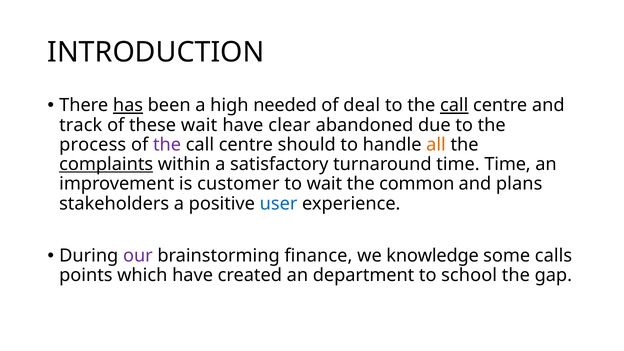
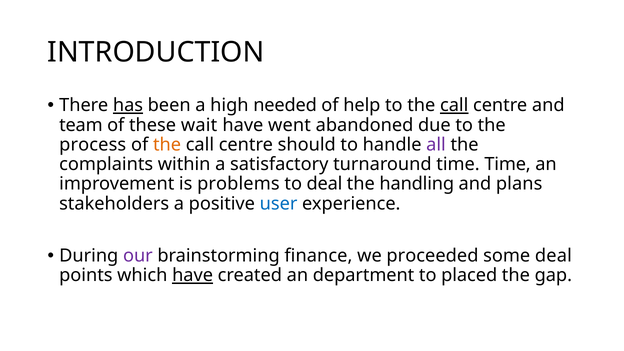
deal: deal -> help (362, 105)
track: track -> team (81, 125)
clear: clear -> went (289, 125)
the colour: purple -> orange (167, 145)
all colour: orange -> purple (436, 145)
complaints underline: present -> none (106, 164)
customer: customer -> problems (238, 184)
to wait: wait -> deal (324, 184)
common: common -> handling (417, 184)
knowledge: knowledge -> proceeded (432, 256)
some calls: calls -> deal (553, 256)
have underline: none -> present (193, 275)
school: school -> placed (469, 275)
